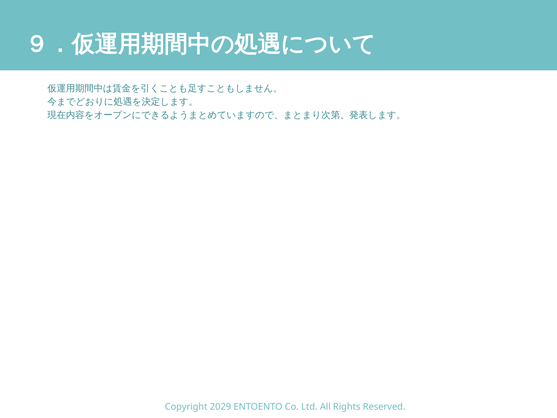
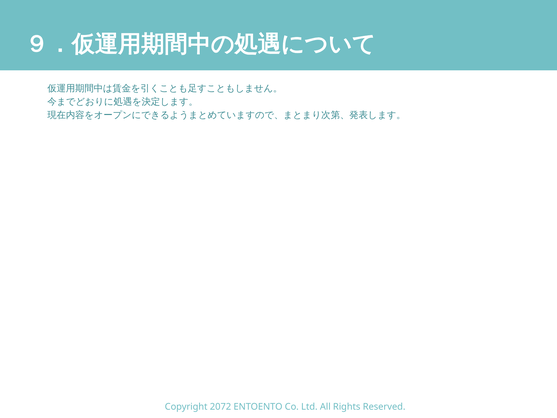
2029: 2029 -> 2072 (221, 406)
